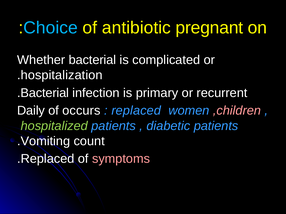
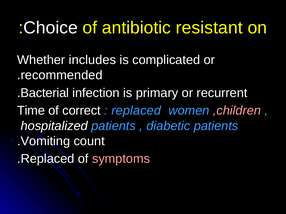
Choice colour: light blue -> white (51, 28)
pregnant: pregnant -> resistant (209, 28)
Whether bacterial: bacterial -> includes (92, 60)
hospitalization: hospitalization -> recommended (62, 75)
Daily: Daily -> Time (31, 111)
occurs: occurs -> correct (81, 111)
hospitalized colour: light green -> white (54, 126)
